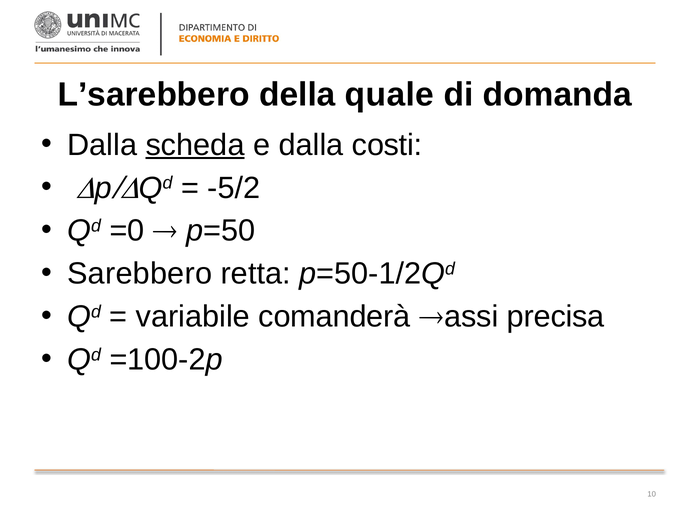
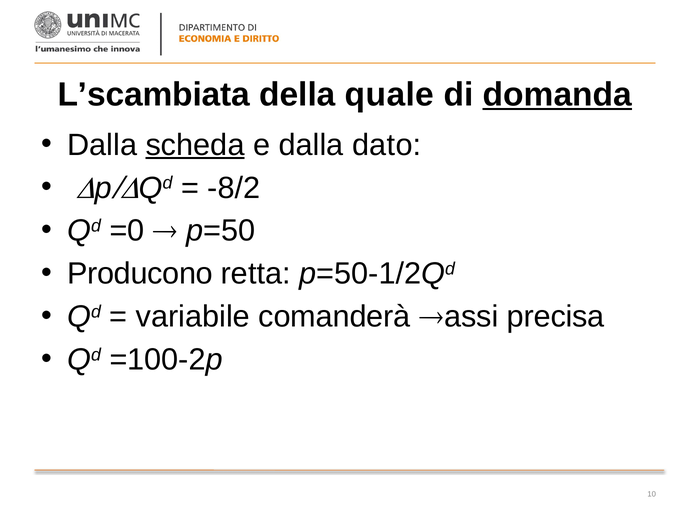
L’sarebbero: L’sarebbero -> L’scambiata (154, 95)
domanda underline: none -> present (557, 95)
costi: costi -> dato (387, 145)
-5/2: -5/2 -> -8/2 (234, 188)
Sarebbero: Sarebbero -> Producono (140, 274)
